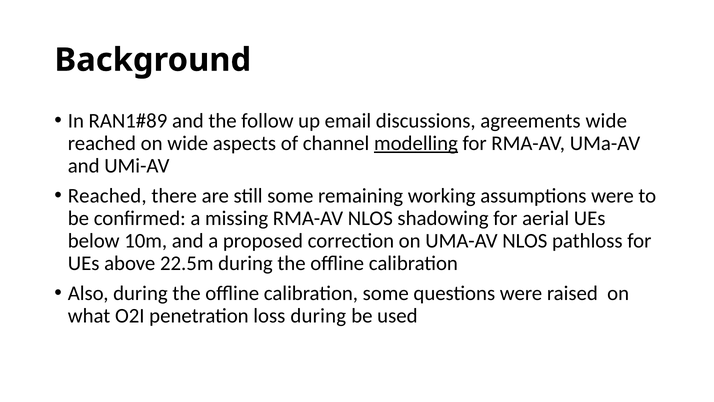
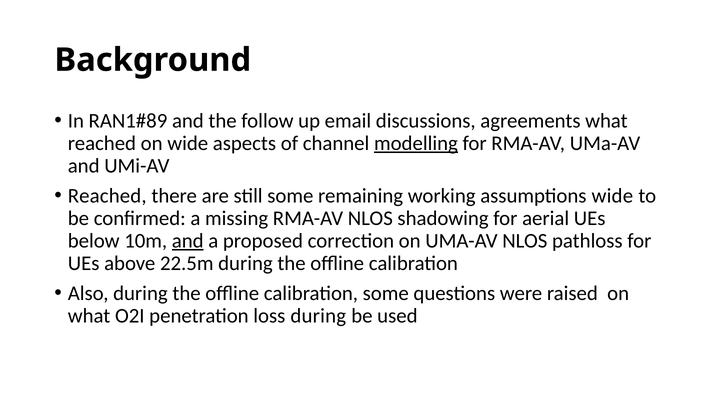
agreements wide: wide -> what (606, 121)
assumptions were: were -> wide (612, 196)
and underline: none -> present (188, 241)
